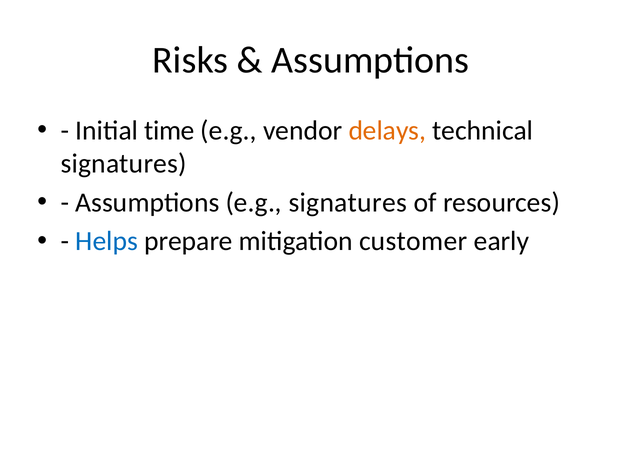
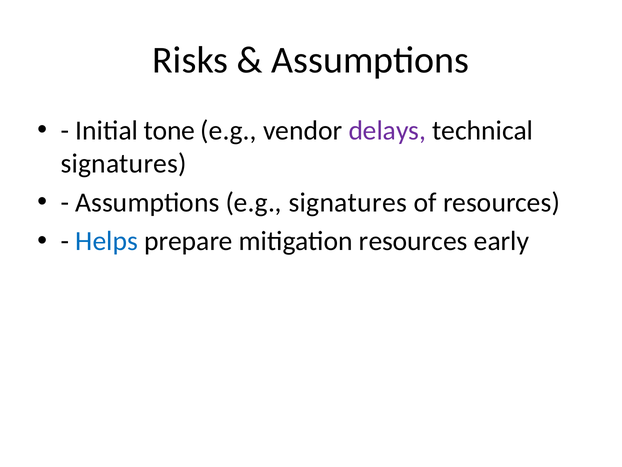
time: time -> tone (169, 130)
delays colour: orange -> purple (387, 130)
mitigation customer: customer -> resources (413, 241)
